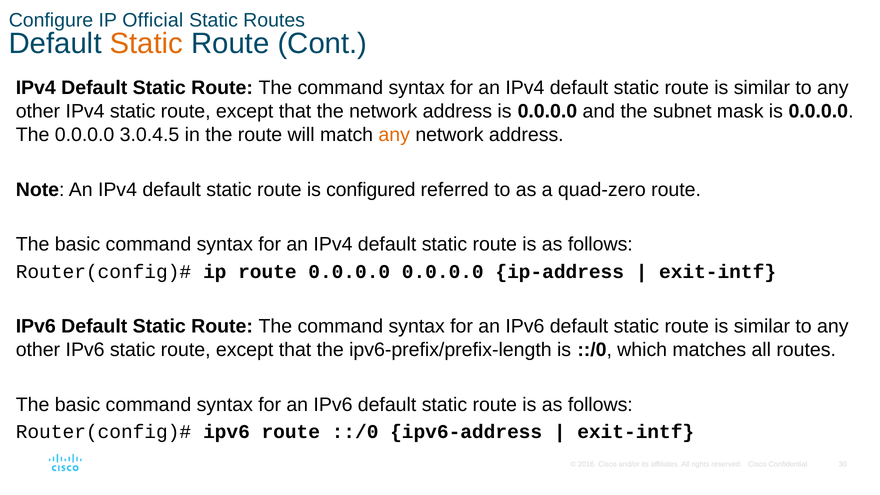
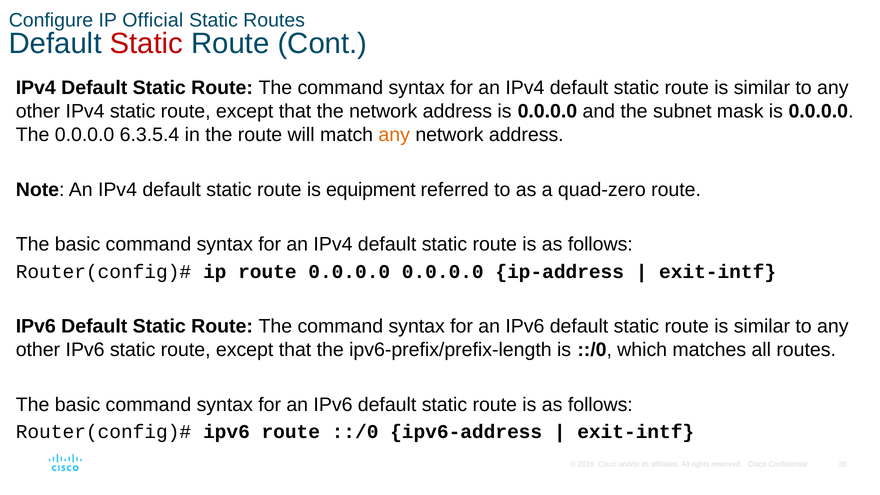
Static colour: orange -> red (146, 43)
3.0.4.5: 3.0.4.5 -> 6.3.5.4 (150, 135)
configured: configured -> equipment (371, 190)
